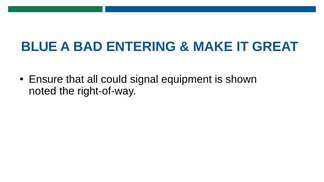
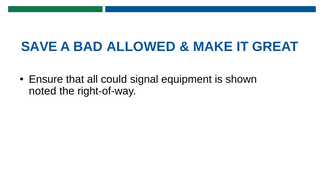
BLUE: BLUE -> SAVE (39, 47)
ENTERING: ENTERING -> ALLOWED (141, 47)
